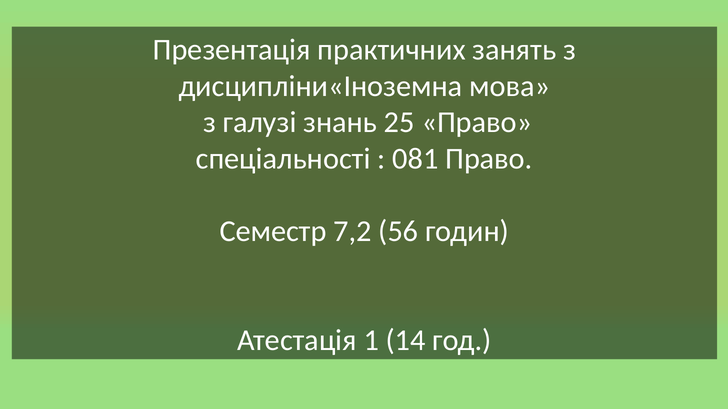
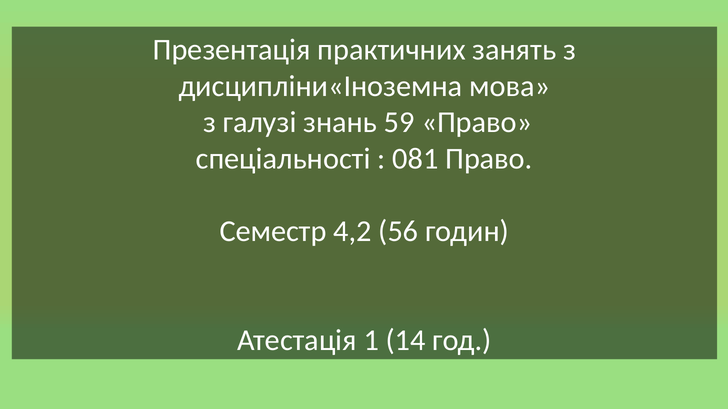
25: 25 -> 59 (399, 123)
7,2: 7,2 -> 4,2 (353, 232)
